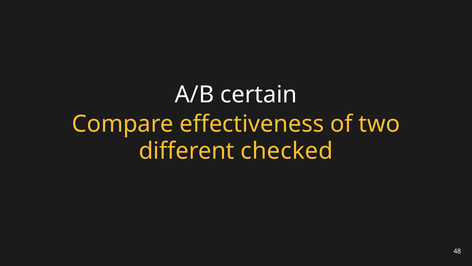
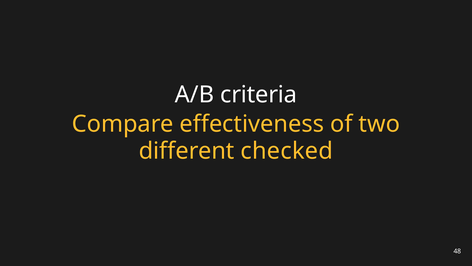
certain: certain -> criteria (259, 95)
